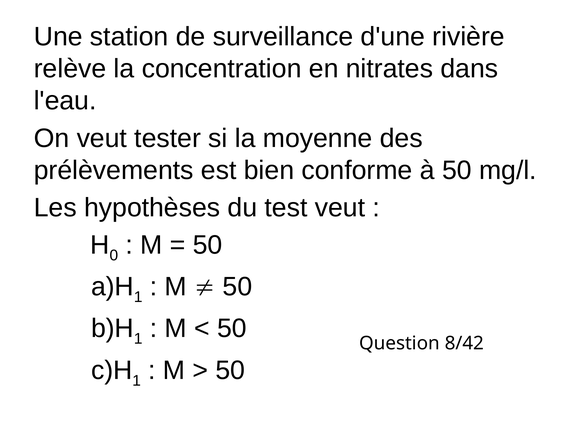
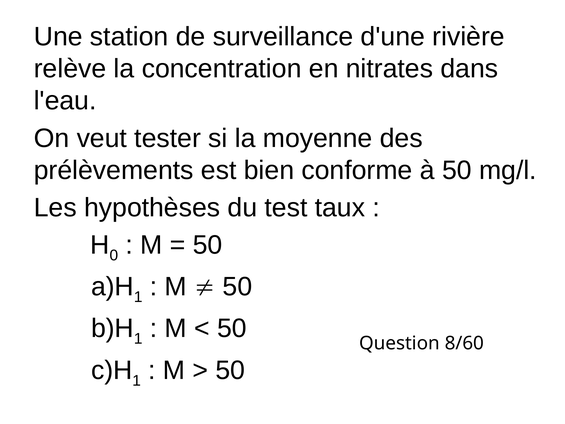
test veut: veut -> taux (340, 207)
8/42: 8/42 -> 8/60 (464, 343)
